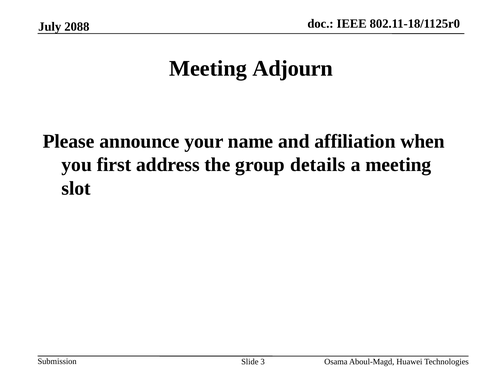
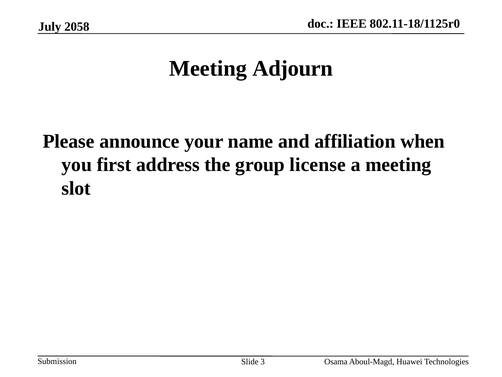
2088: 2088 -> 2058 (77, 27)
details: details -> license (318, 165)
